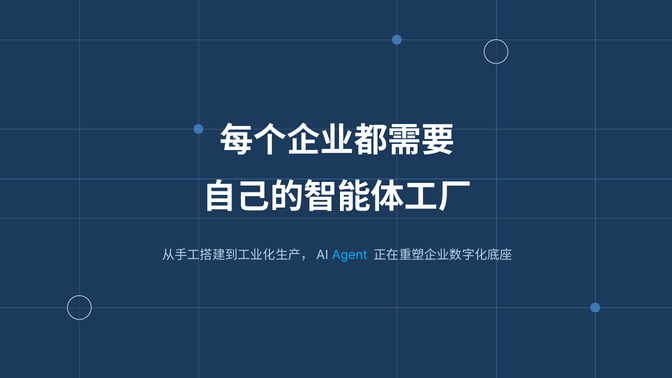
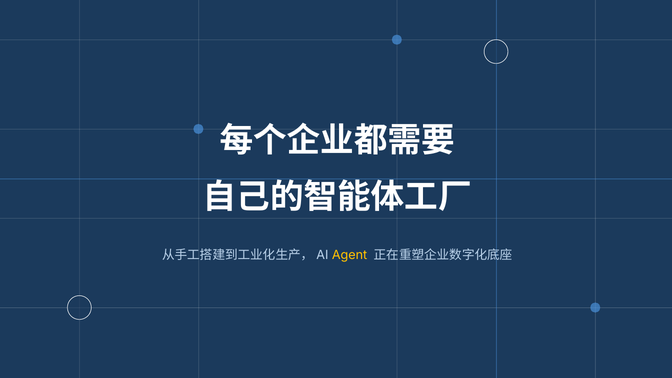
Agent colour: light blue -> yellow (350, 255)
